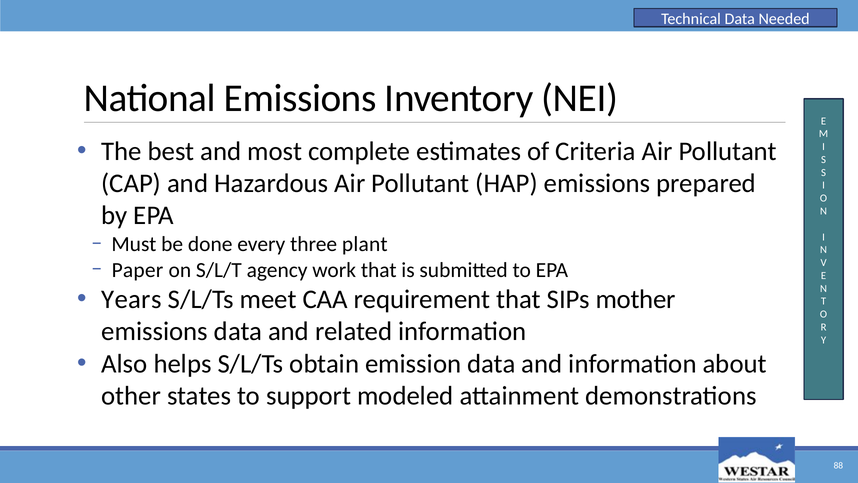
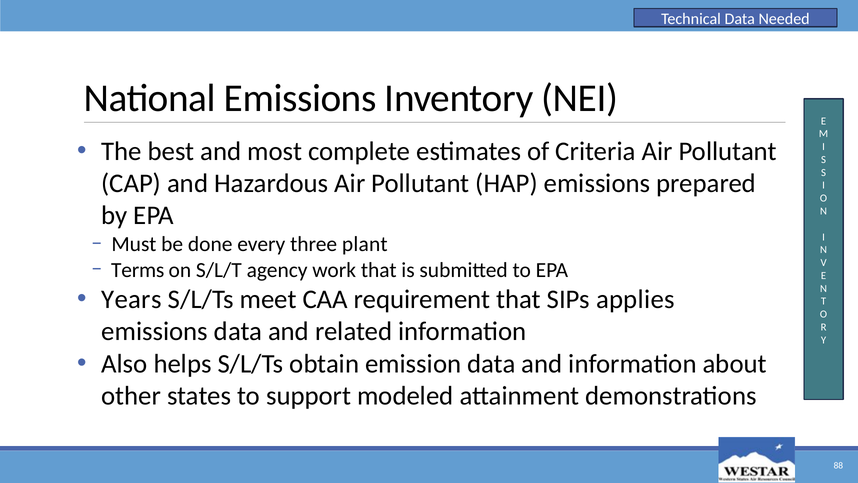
Paper: Paper -> Terms (138, 270)
mother: mother -> applies (635, 299)
